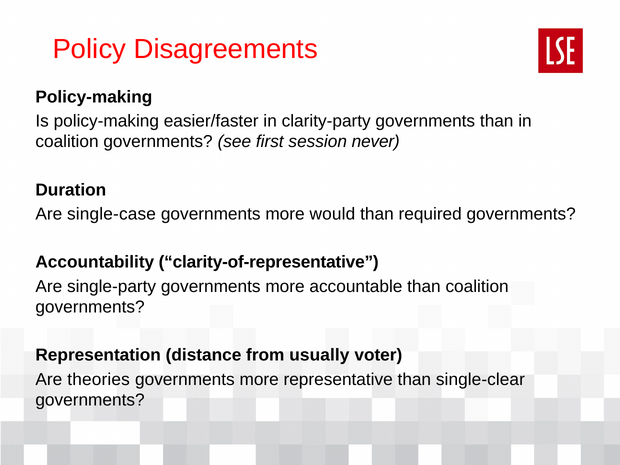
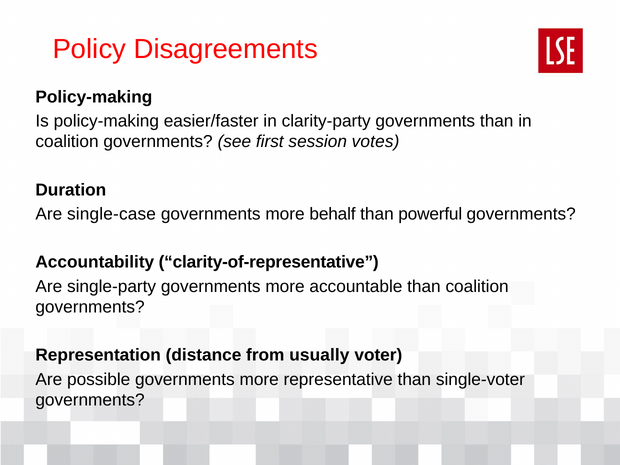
never: never -> votes (376, 142)
would: would -> behalf (333, 214)
required: required -> powerful (430, 214)
theories: theories -> possible (99, 379)
single-clear: single-clear -> single-voter (480, 379)
